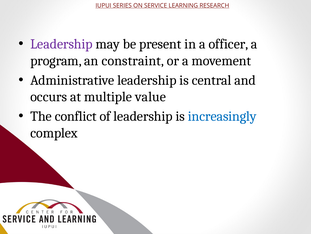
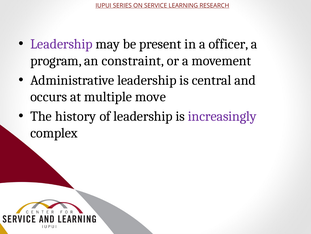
value: value -> move (151, 97)
conflict: conflict -> history (76, 116)
increasingly colour: blue -> purple (222, 116)
